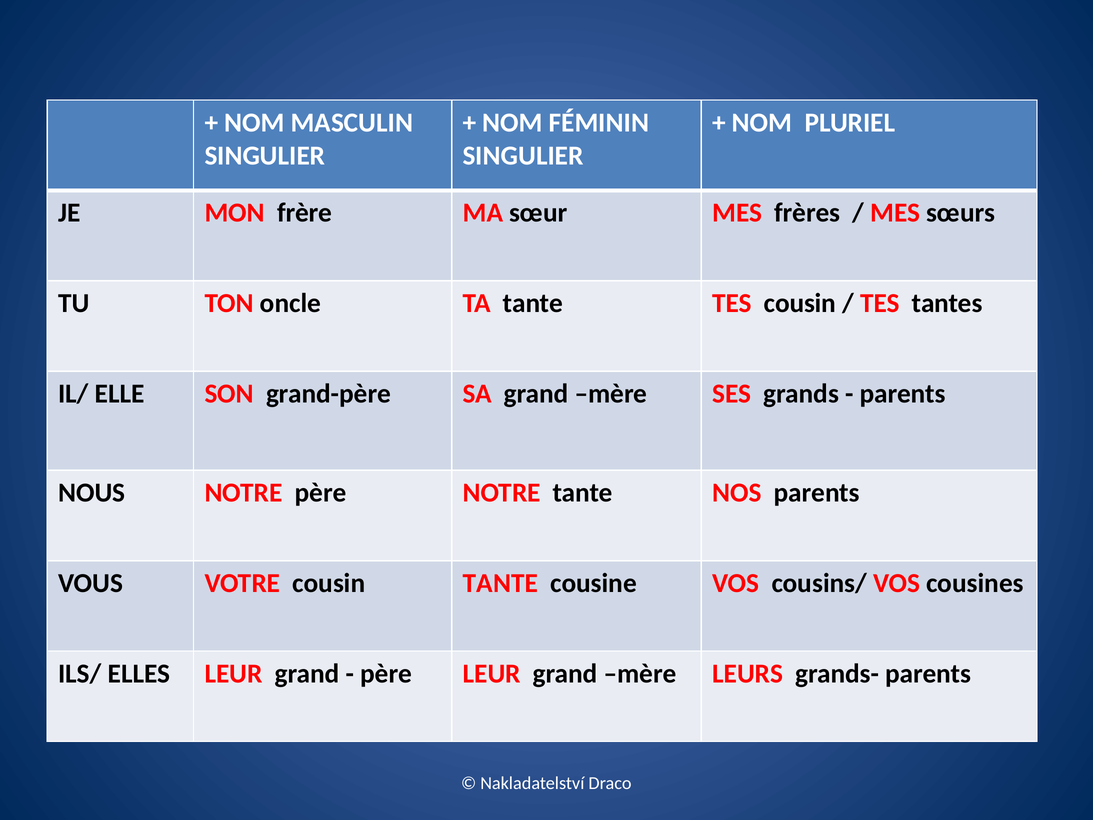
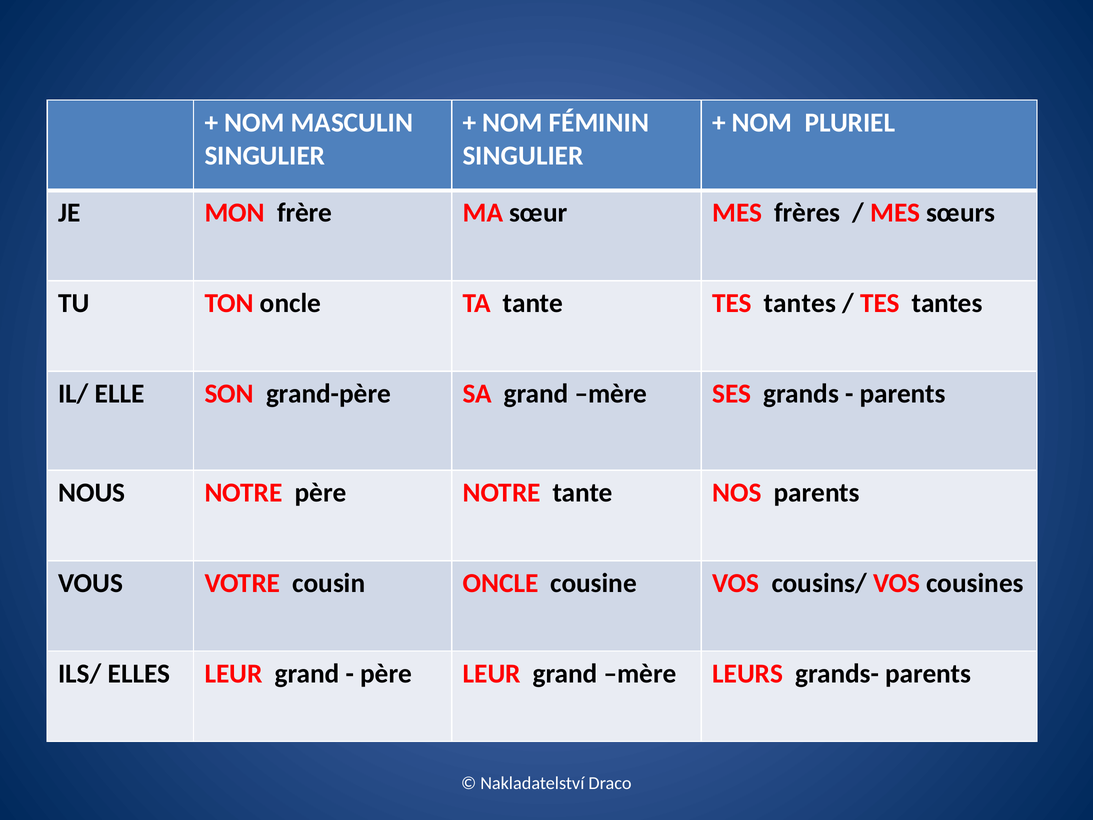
tante TES cousin: cousin -> tantes (800, 303)
cousin TANTE: TANTE -> ONCLE (501, 583)
